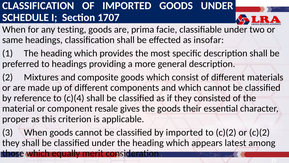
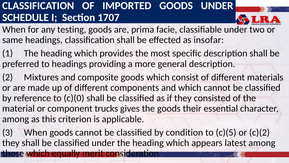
c)(4: c)(4 -> c)(0 (74, 98)
resale: resale -> trucks (106, 108)
proper: proper -> among (16, 119)
by imported: imported -> condition (184, 132)
to c)(2: c)(2 -> c)(5 (226, 132)
